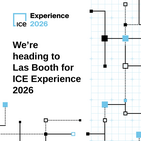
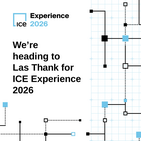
Booth: Booth -> Thank (45, 68)
